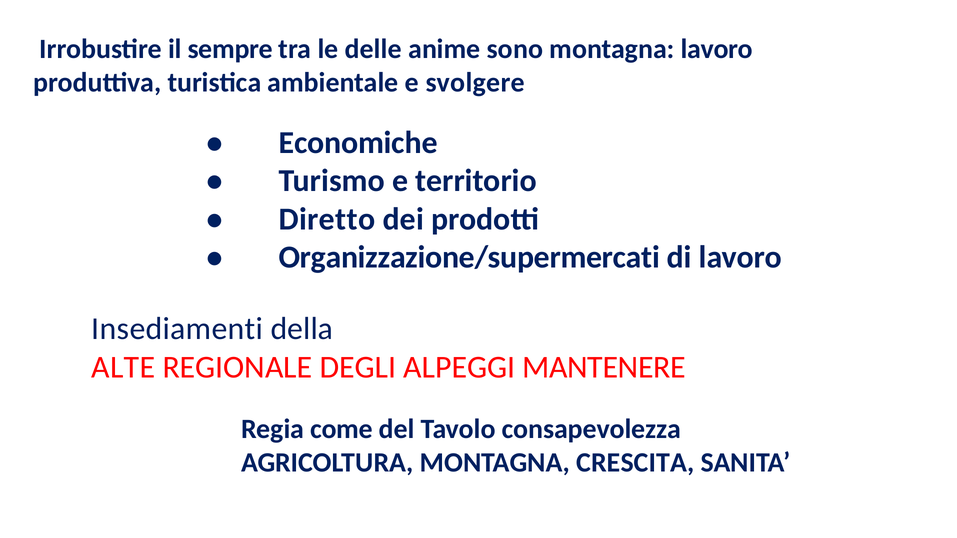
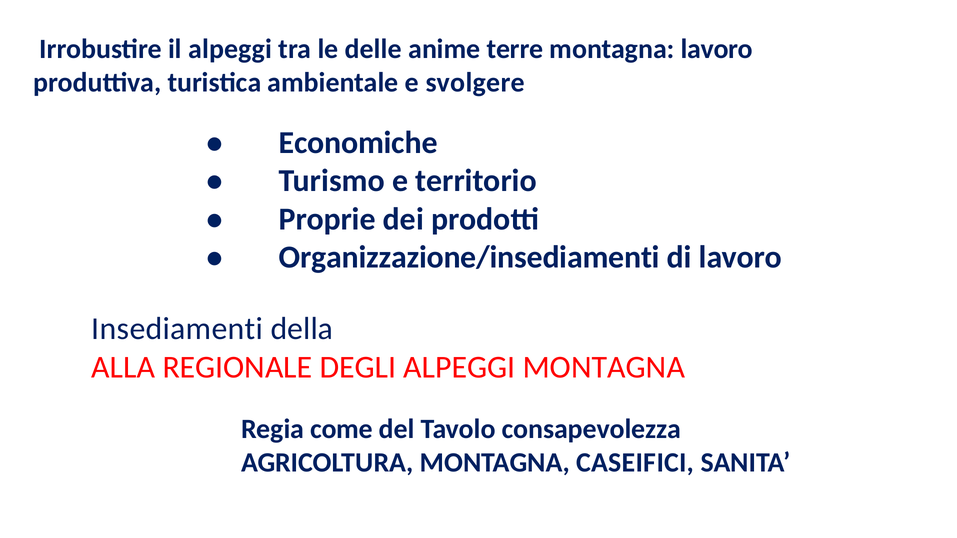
il sempre: sempre -> alpeggi (230, 49)
sono: sono -> terre (515, 49)
Diretto: Diretto -> Proprie (327, 219)
Organizzazione/supermercati: Organizzazione/supermercati -> Organizzazione/insediamenti (469, 258)
ALTE: ALTE -> ALLA (123, 367)
ALPEGGI MANTENERE: MANTENERE -> MONTAGNA (604, 367)
CRESCITA: CRESCITA -> CASEIFICI (635, 463)
